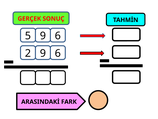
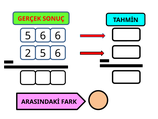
9: 9 -> 6 (43, 36)
2 9: 9 -> 5 (43, 53)
